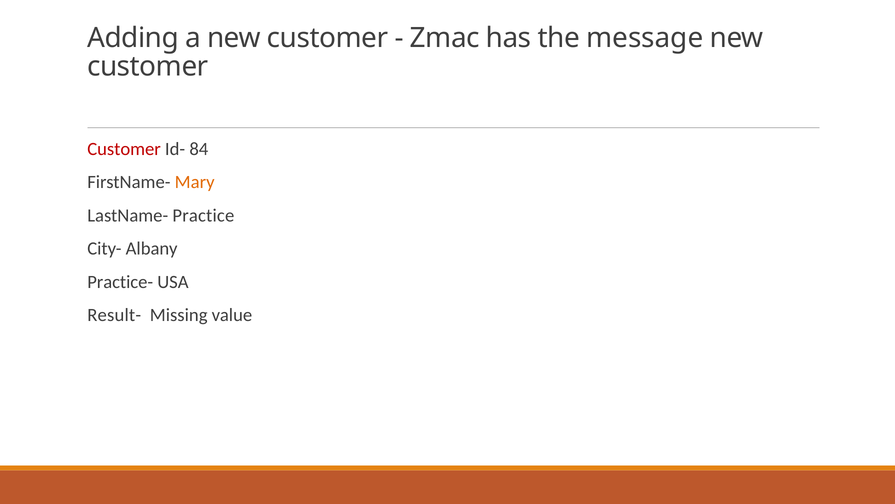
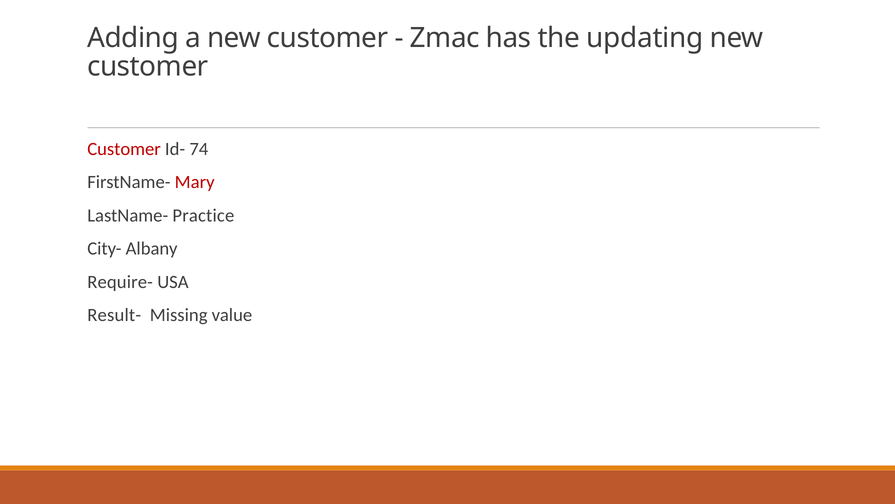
message: message -> updating (645, 38)
84: 84 -> 74 (199, 149)
Mary colour: orange -> red (195, 182)
Practice-: Practice- -> Require- (120, 282)
